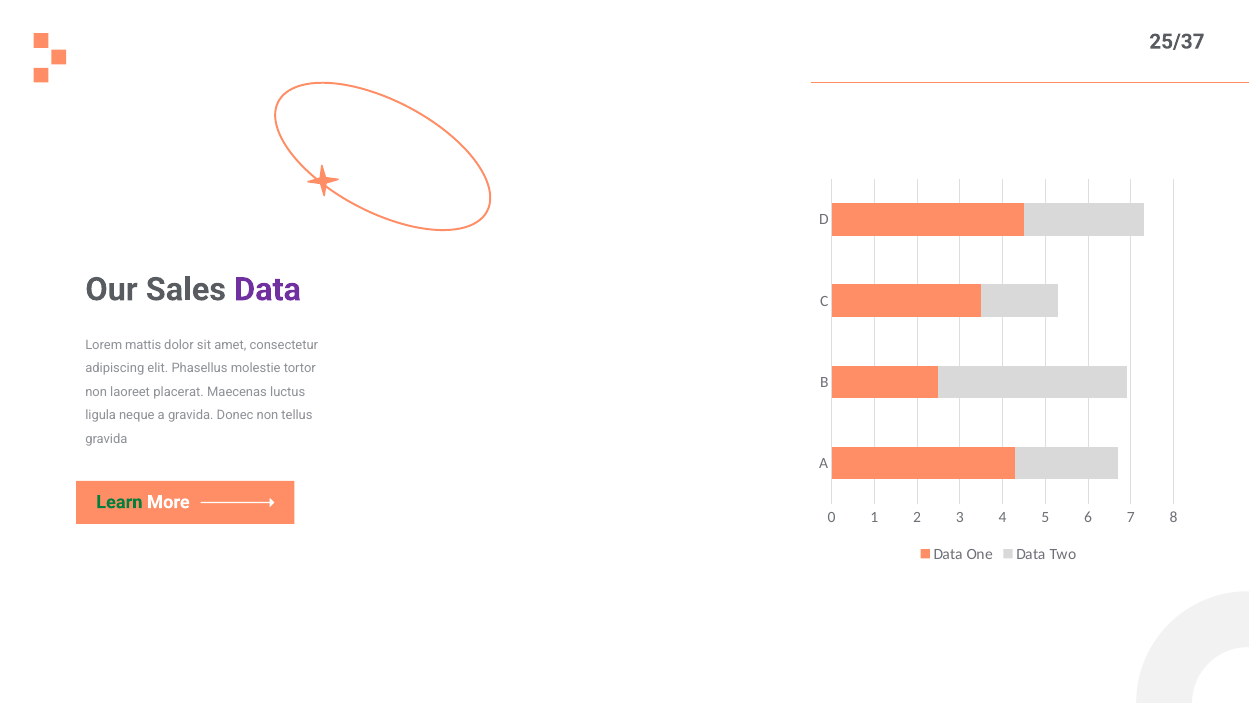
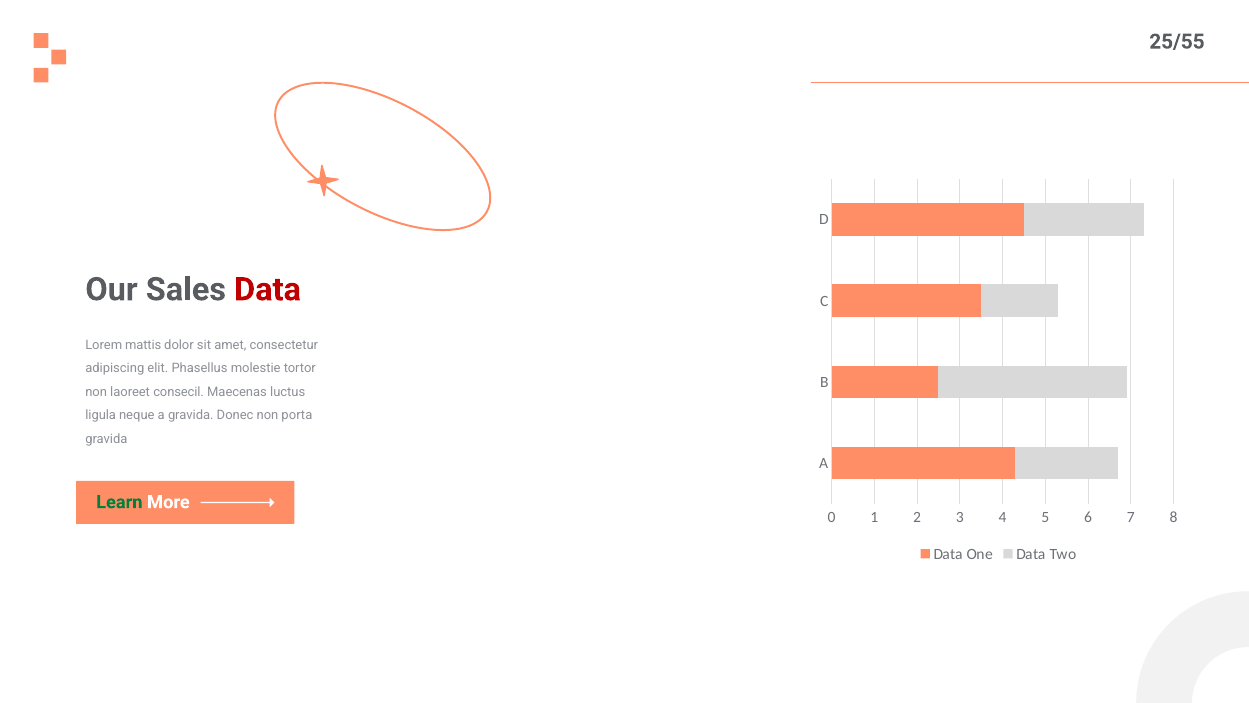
25/37: 25/37 -> 25/55 (1177, 42)
Data colour: purple -> red (268, 289)
placerat: placerat -> consecil (179, 392)
tellus: tellus -> porta (297, 415)
